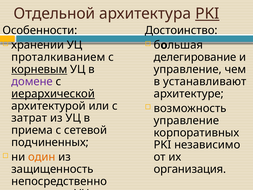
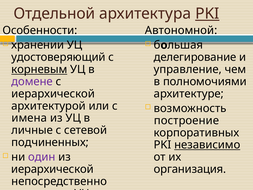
Достоинство: Достоинство -> Автономной (181, 30)
проталкиванием: проталкиванием -> удостоверяющий (58, 57)
устанавливают: устанавливают -> полномочиями (205, 81)
иерархической underline: present -> none (53, 94)
затрат: затрат -> имена (29, 118)
управление: управление -> построение (186, 120)
приема: приема -> личные (32, 130)
независимо underline: none -> present (207, 145)
один colour: orange -> purple (42, 157)
защищенность: защищенность -> иерархической (52, 169)
